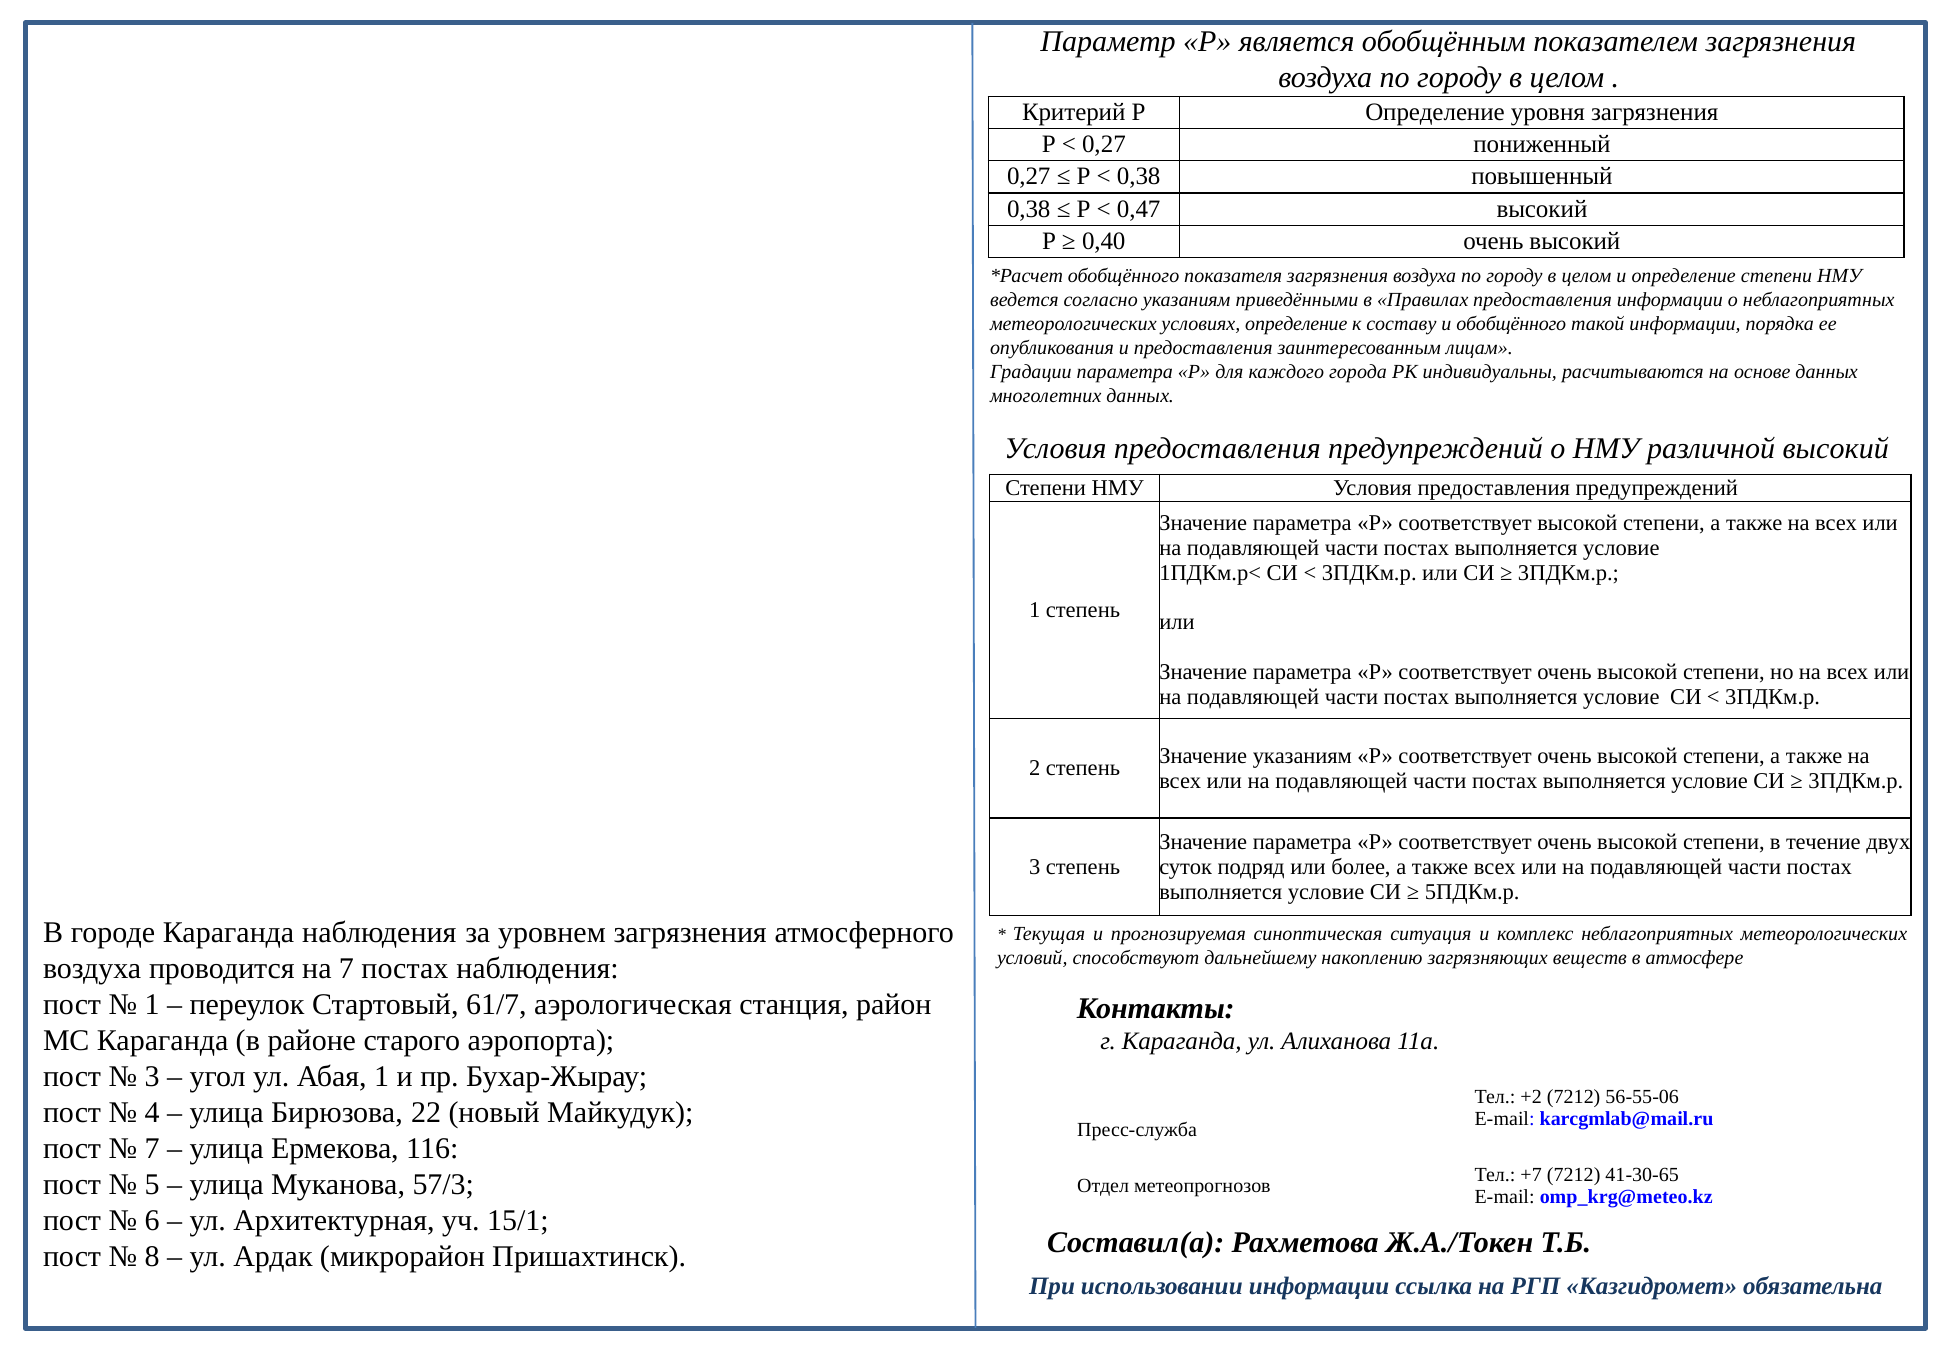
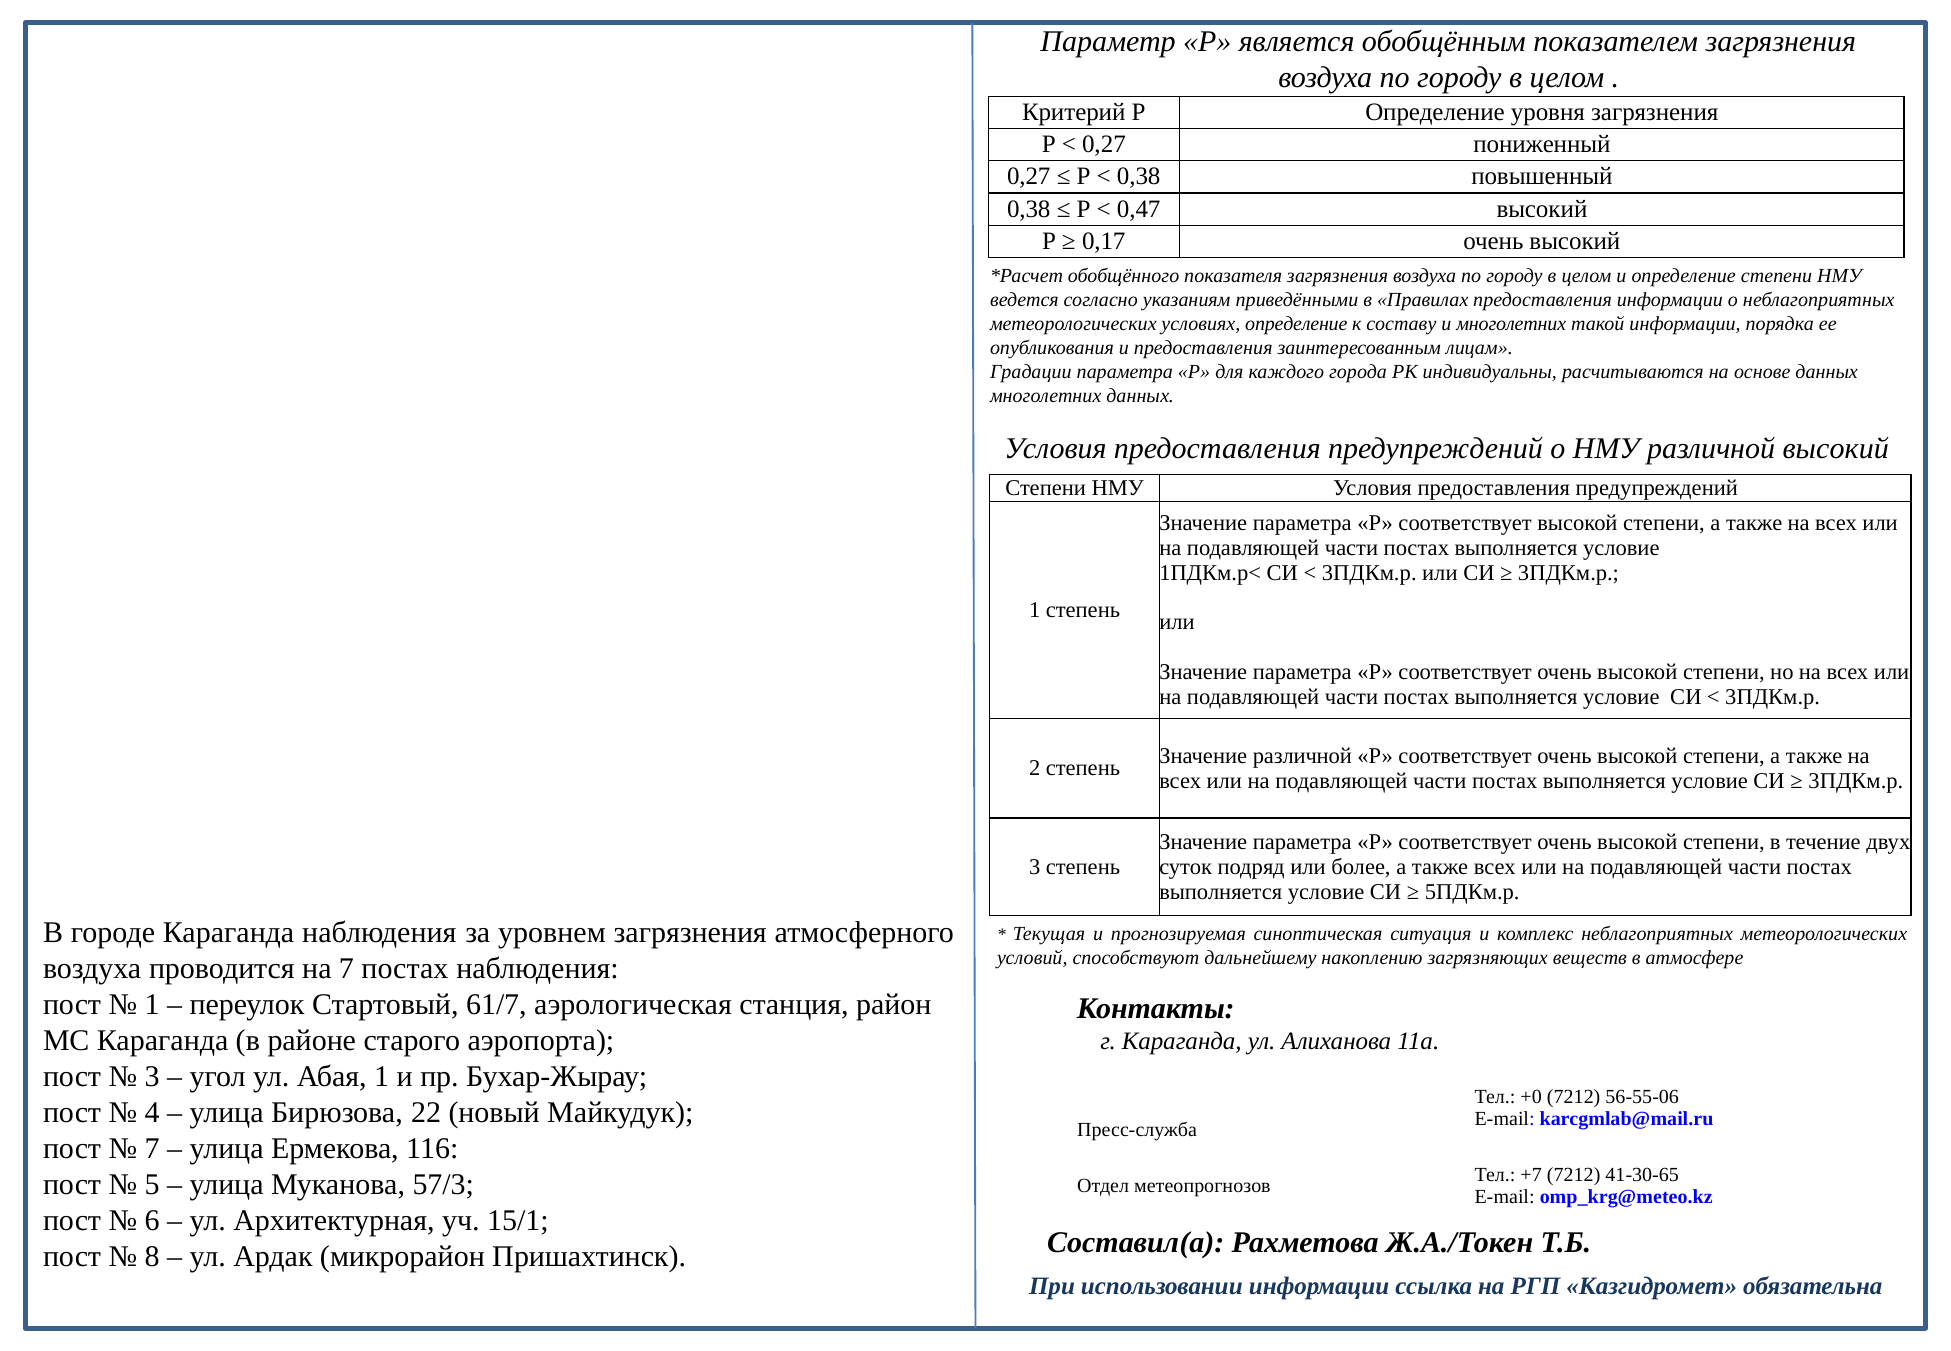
0,40: 0,40 -> 0,17 (1104, 241)
и обобщённого: обобщённого -> многолетних (1511, 324)
Значение указаниям: указаниям -> различной (1302, 756)
+2: +2 -> +0 (1531, 1097)
